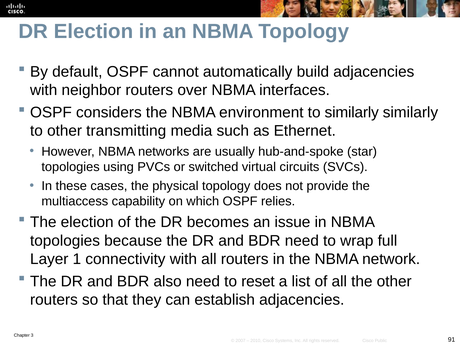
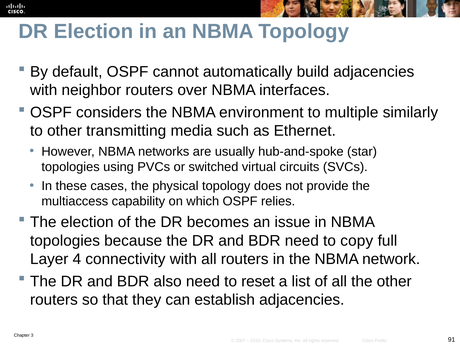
to similarly: similarly -> multiple (352, 113)
wrap: wrap -> copy (357, 241)
1: 1 -> 4 (77, 259)
